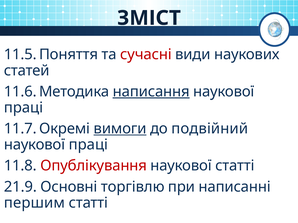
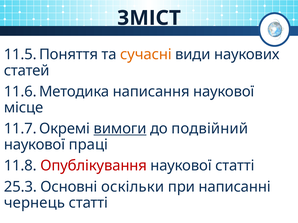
сучасні colour: red -> orange (146, 55)
написання underline: present -> none (151, 92)
праці: праці -> місце (24, 108)
21.9: 21.9 -> 25.3 (20, 187)
торгівлю: торгівлю -> оскільки (133, 187)
першим: першим -> чернець (34, 203)
